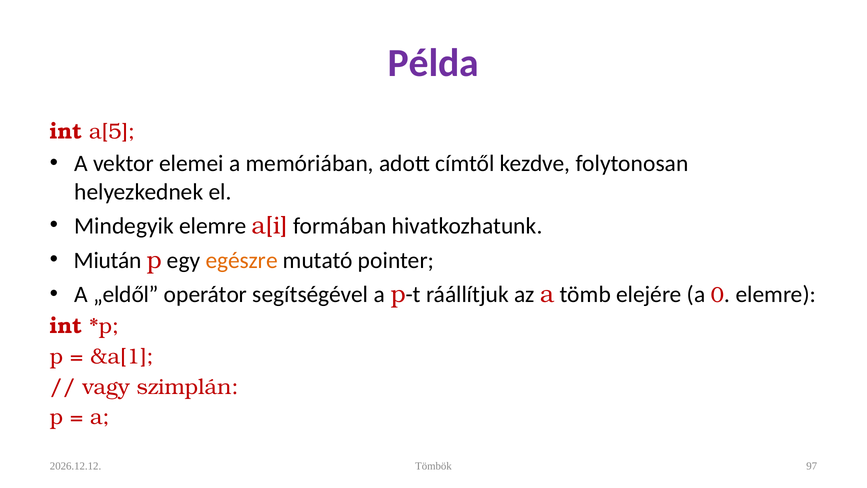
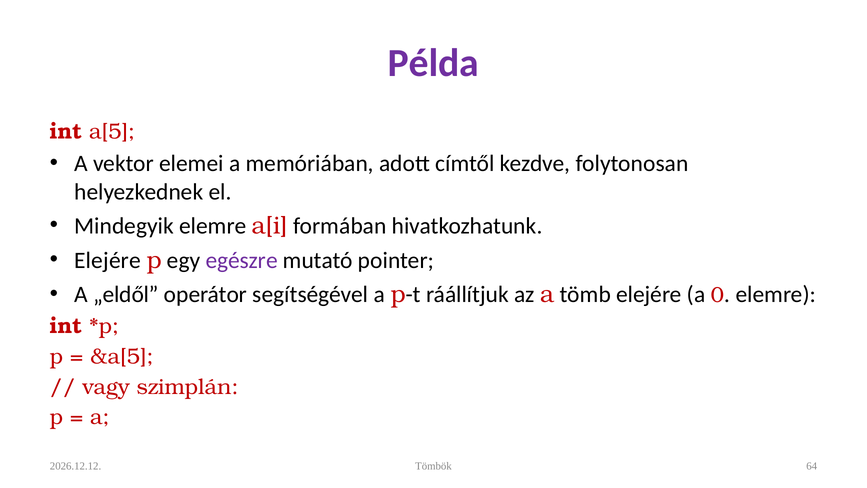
Miután: Miután -> Elejére (108, 260)
egészre colour: orange -> purple (242, 260)
&a[1: &a[1 -> &a[5 (122, 356)
97: 97 -> 64 (812, 466)
